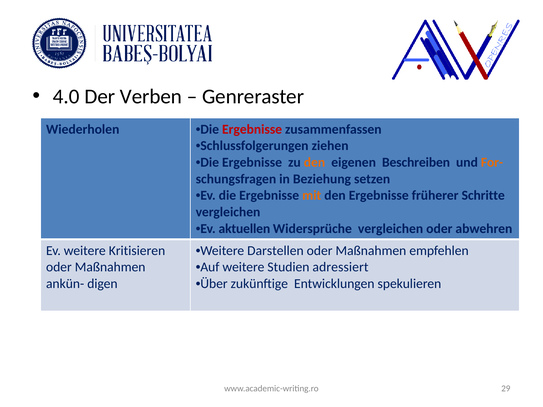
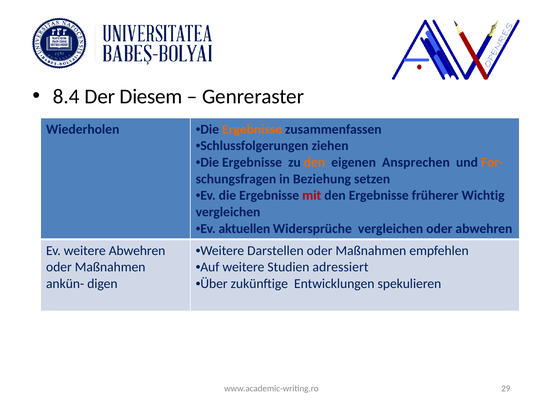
4.0: 4.0 -> 8.4 (66, 96)
Verben: Verben -> Diesem (151, 96)
Ergebnisse colour: red -> orange (252, 129)
Beschreiben: Beschreiben -> Ansprechen (416, 162)
mit colour: orange -> red (312, 196)
Schritte: Schritte -> Wichtig (483, 196)
weitere Kritisieren: Kritisieren -> Abwehren (137, 251)
